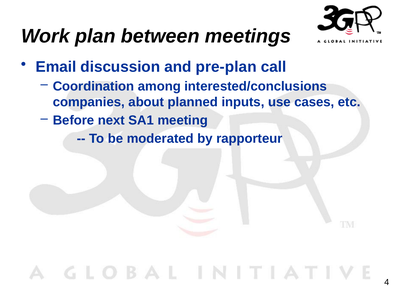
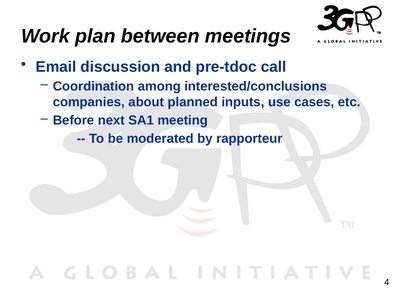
pre-plan: pre-plan -> pre-tdoc (226, 67)
